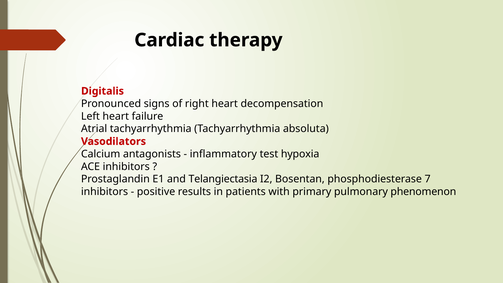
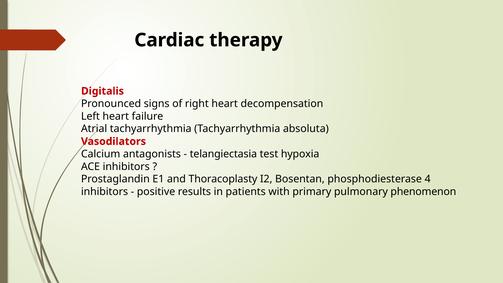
inflammatory: inflammatory -> telangiectasia (223, 154)
Telangiectasia: Telangiectasia -> Thoracoplasty (223, 179)
7: 7 -> 4 (428, 179)
